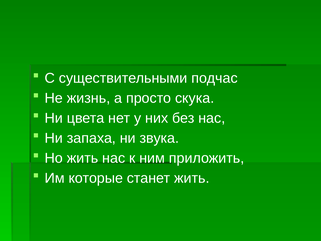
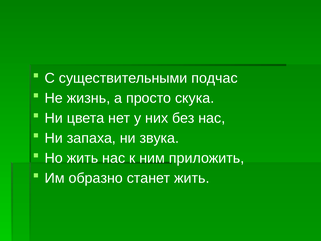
которые: которые -> образно (96, 178)
